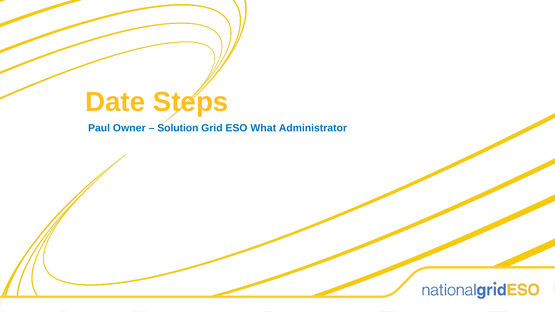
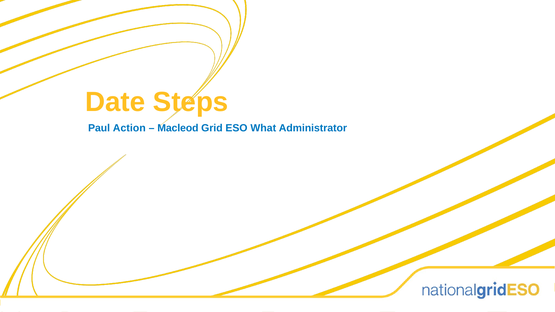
Owner: Owner -> Action (129, 128)
Solution: Solution -> Macleod (178, 128)
